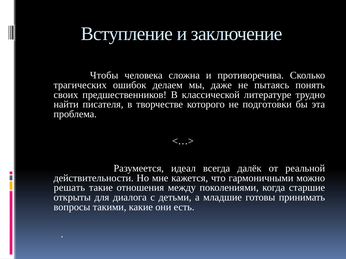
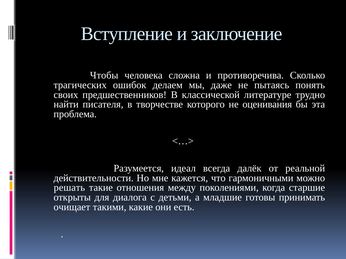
подготовки: подготовки -> оценивания (267, 105)
вопросы: вопросы -> очищает (72, 207)
